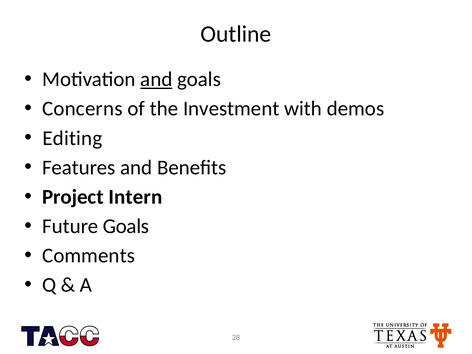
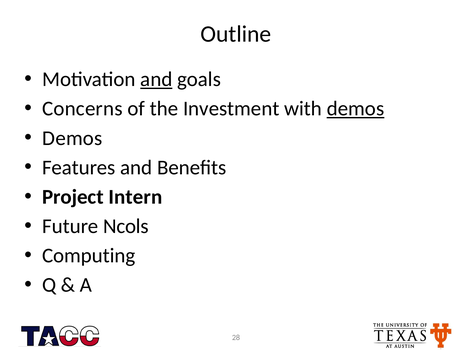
demos underline: none -> present (356, 109)
Editing: Editing -> Demos (72, 138)
Future Goals: Goals -> Ncols (126, 226)
Comments: Comments -> Computing (89, 256)
